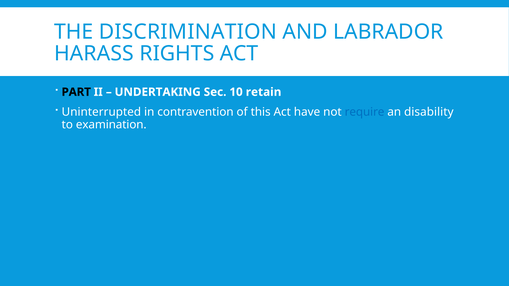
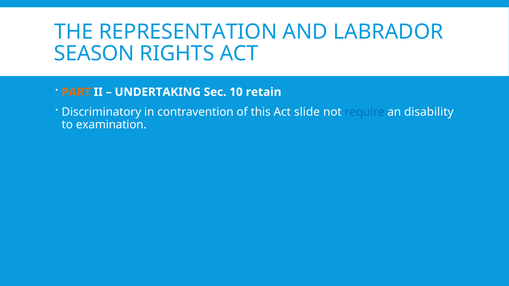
DISCRIMINATION: DISCRIMINATION -> REPRESENTATION (188, 32)
HARASS: HARASS -> SEASON (94, 54)
PART colour: black -> orange (76, 92)
Uninterrupted: Uninterrupted -> Discriminatory (101, 112)
have: have -> slide (307, 112)
